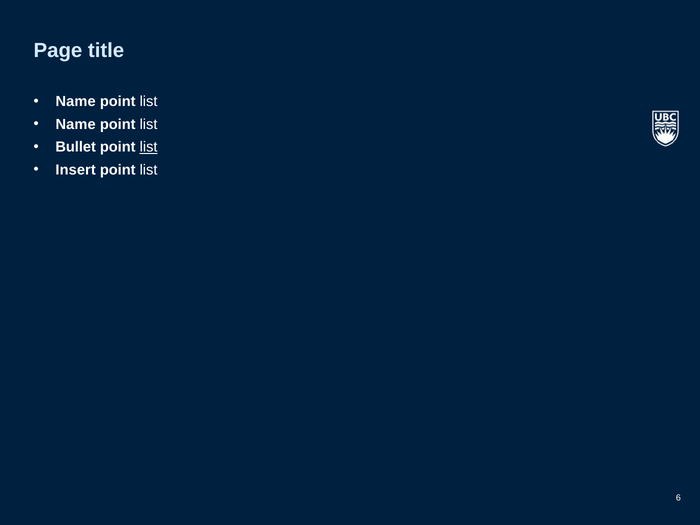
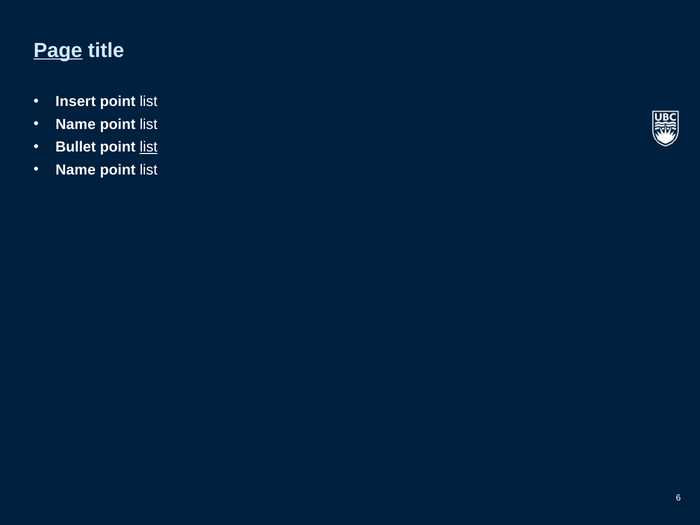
Page underline: none -> present (58, 50)
Name: Name -> Insert (76, 102)
Insert: Insert -> Name (76, 170)
